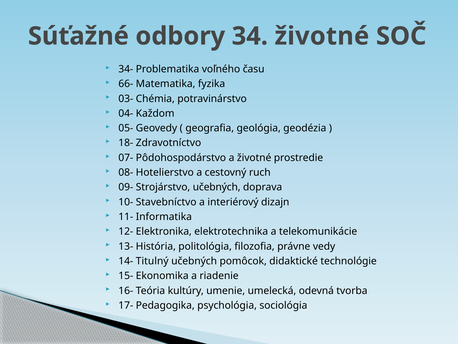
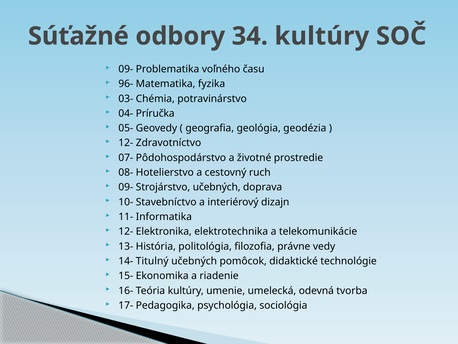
34 životné: životné -> kultúry (322, 36)
34-: 34- -> 09- (126, 69)
66-: 66- -> 96- (126, 84)
Každom: Každom -> Príručka (155, 113)
18-: 18- -> 12- (126, 143)
